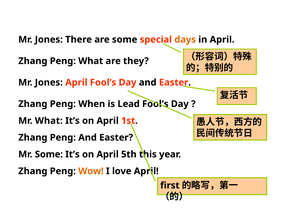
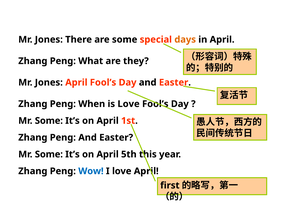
is Lead: Lead -> Love (129, 104)
What: What -> Some (49, 121)
Wow colour: orange -> blue (91, 172)
